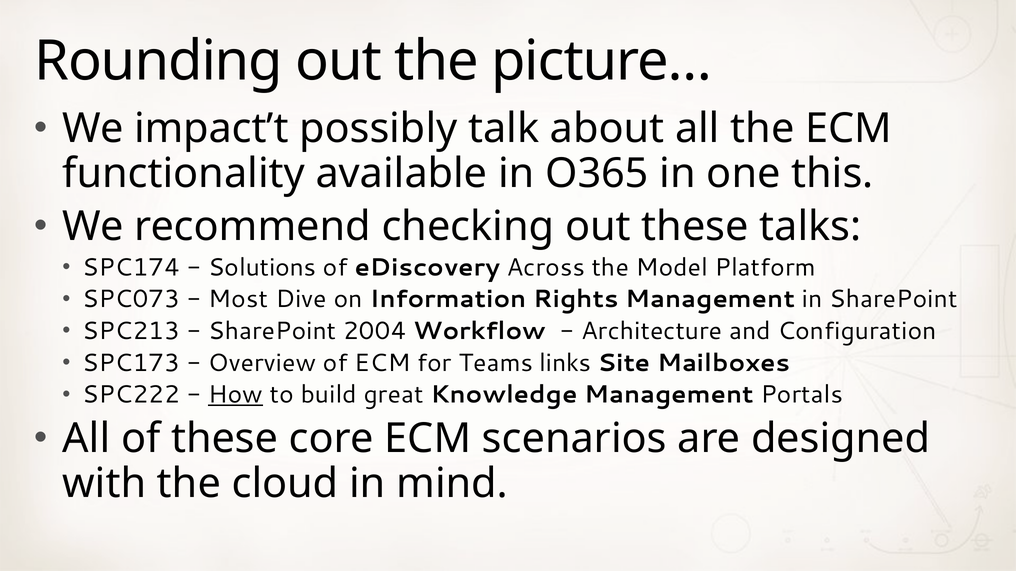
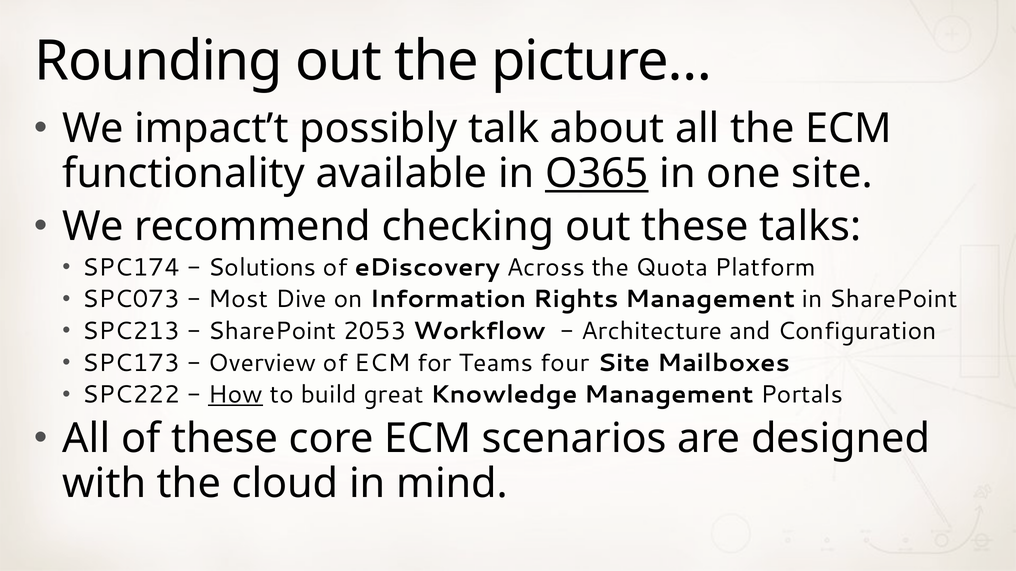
O365 underline: none -> present (597, 174)
one this: this -> site (832, 174)
Model: Model -> Quota (672, 268)
2004: 2004 -> 2053 (375, 331)
links: links -> four (565, 363)
